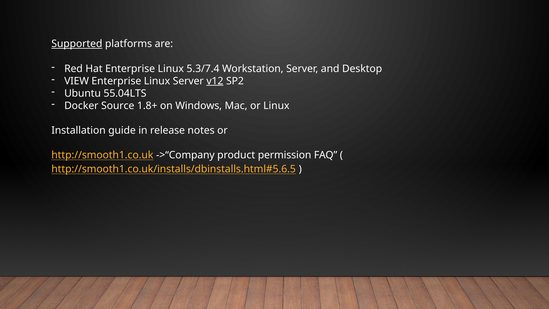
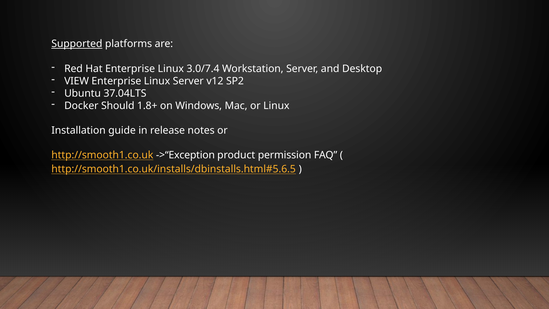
5.3/7.4: 5.3/7.4 -> 3.0/7.4 (203, 69)
v12 underline: present -> none (215, 81)
55.04LTS: 55.04LTS -> 37.04LTS (125, 93)
Source: Source -> Should (118, 106)
->“Company: ->“Company -> ->“Exception (185, 155)
